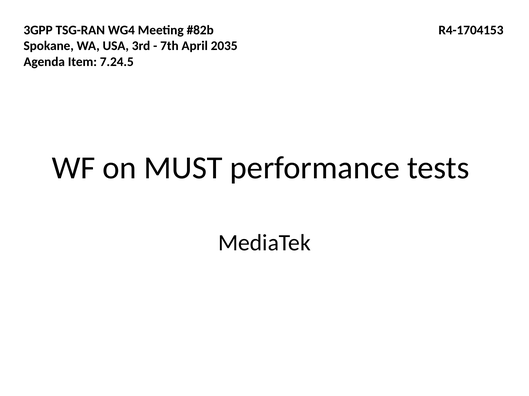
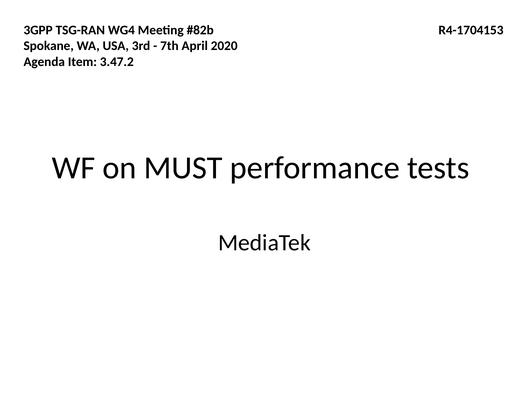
2035: 2035 -> 2020 (224, 46)
7.24.5: 7.24.5 -> 3.47.2 (117, 62)
